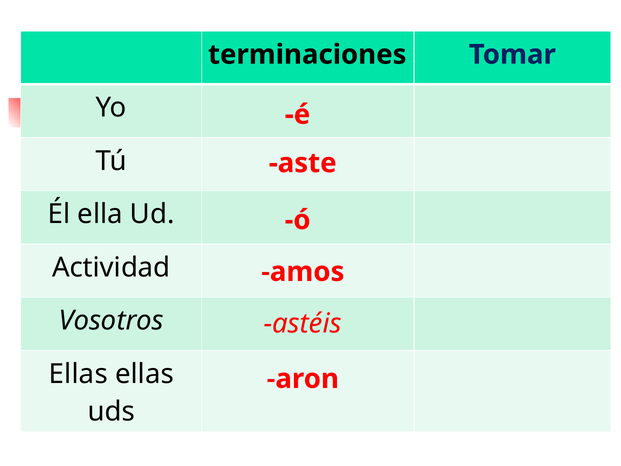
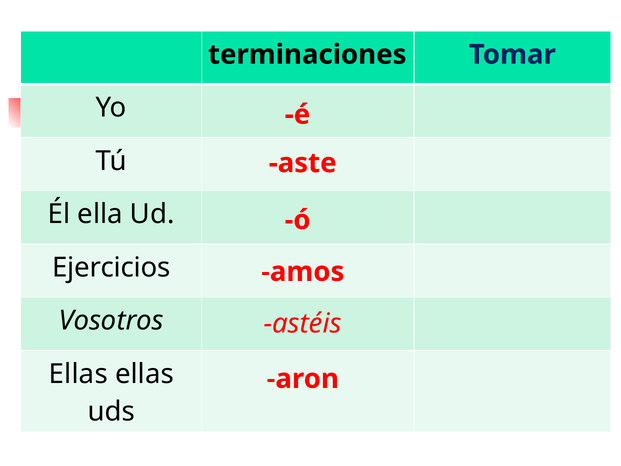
Actividad: Actividad -> Ejercicios (111, 267)
